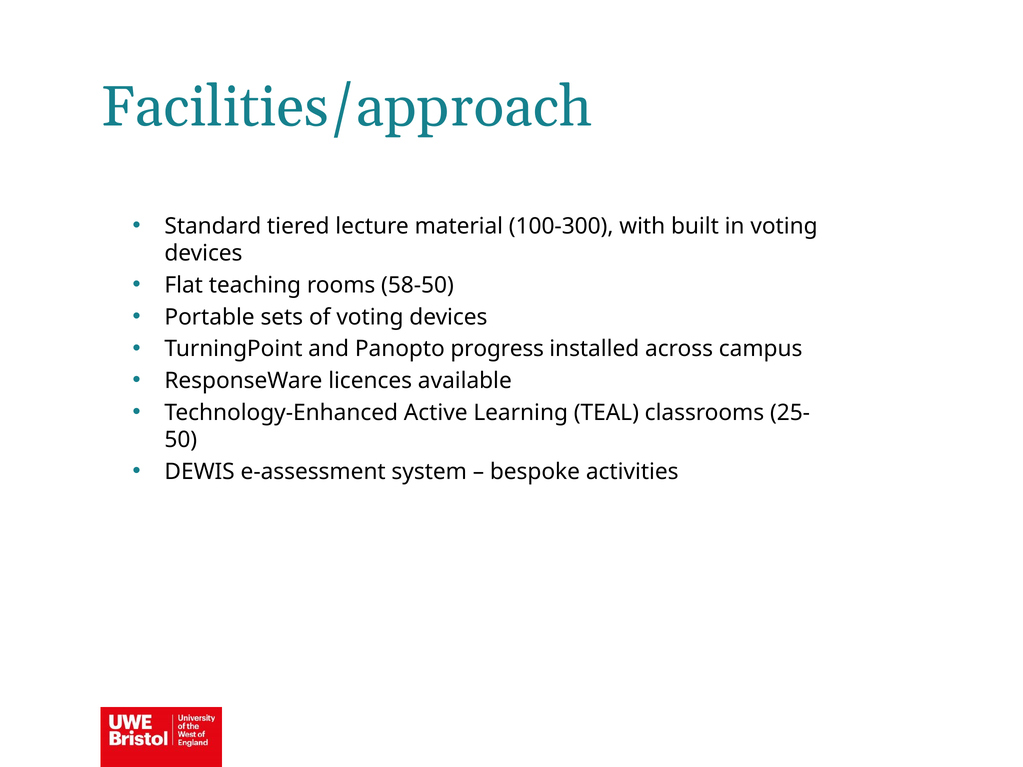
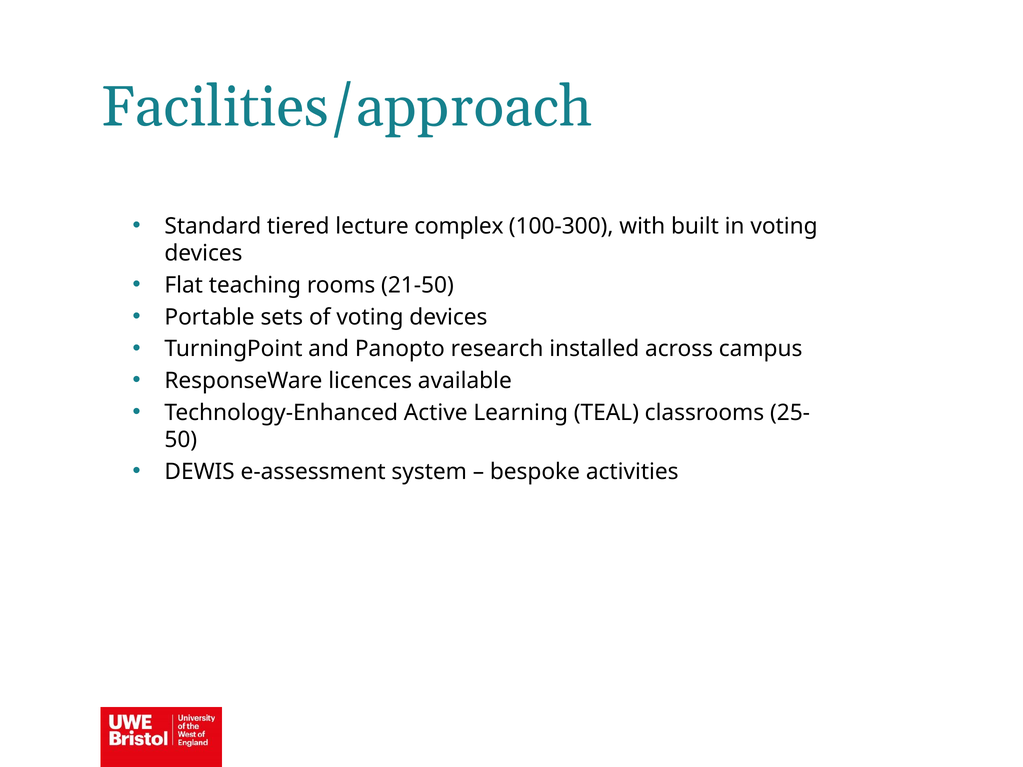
material: material -> complex (459, 226)
58-50: 58-50 -> 21-50 (417, 285)
progress: progress -> research (497, 349)
